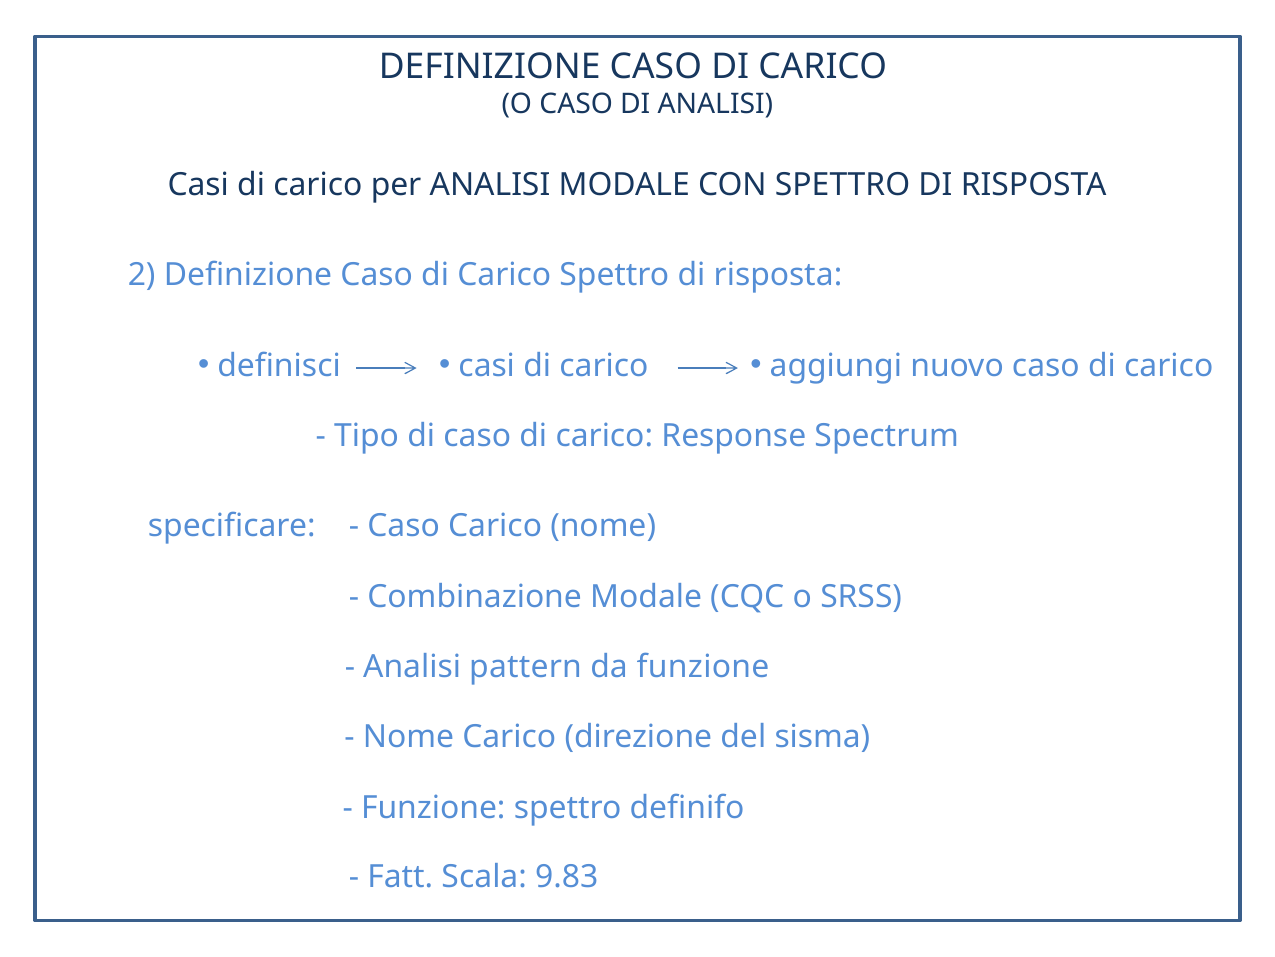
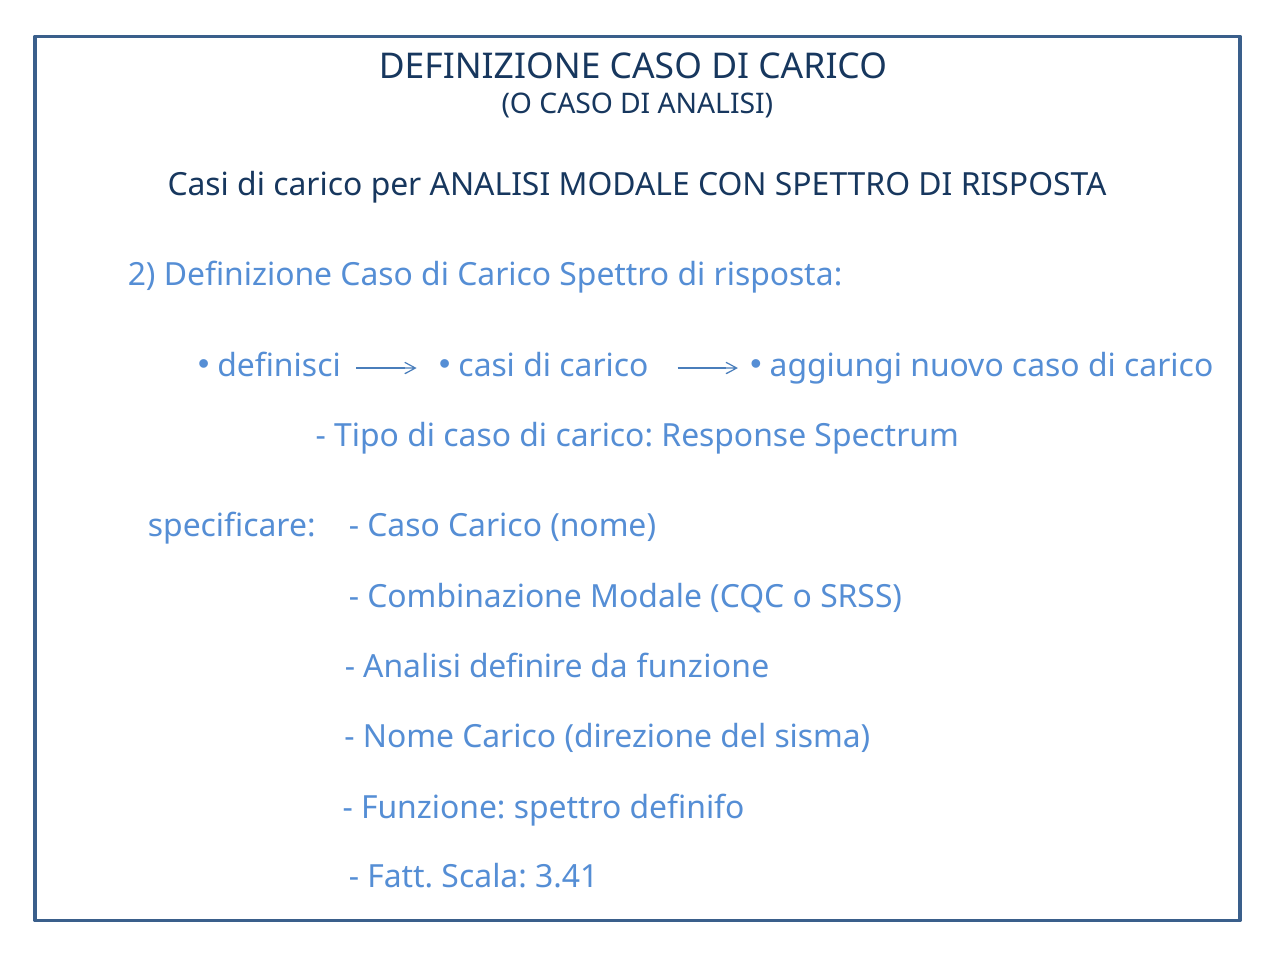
pattern: pattern -> definire (526, 666)
9.83: 9.83 -> 3.41 (567, 876)
